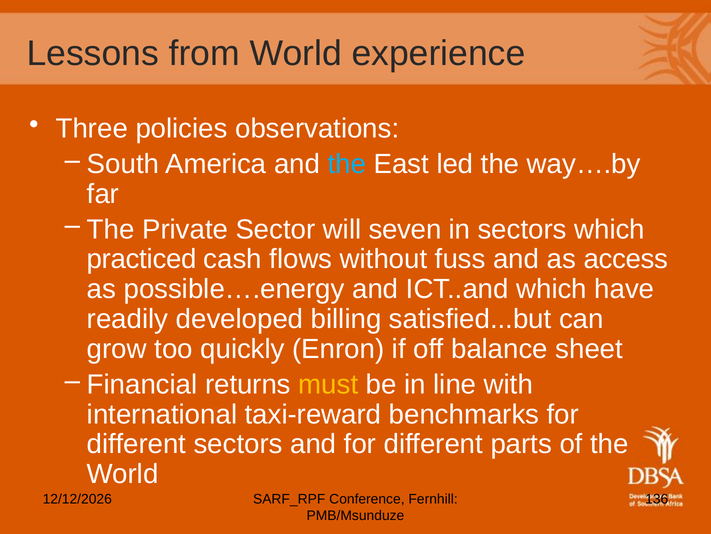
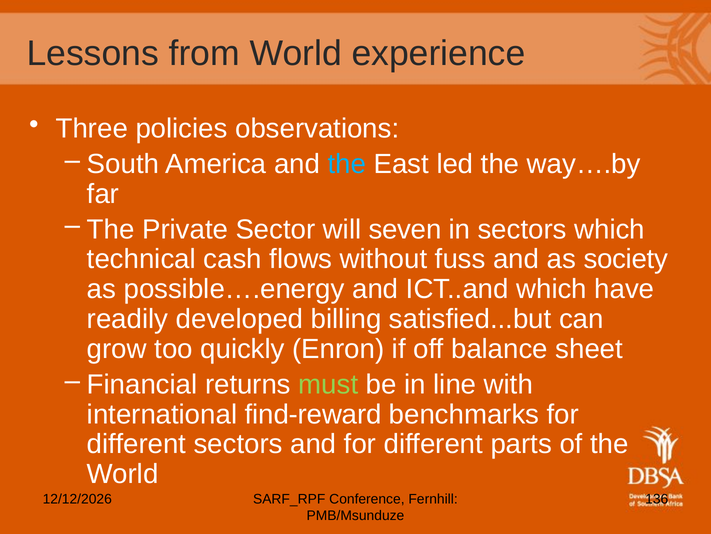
practiced: practiced -> technical (141, 259)
access: access -> society (626, 259)
must colour: yellow -> light green (328, 384)
taxi-reward: taxi-reward -> find-reward (313, 414)
